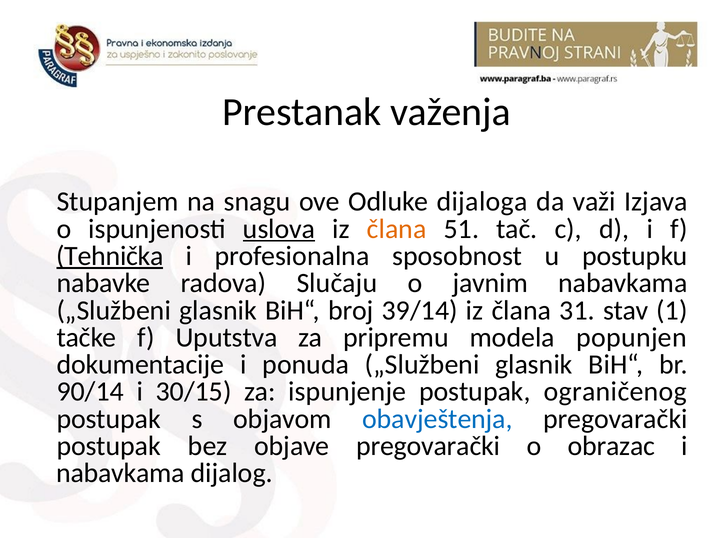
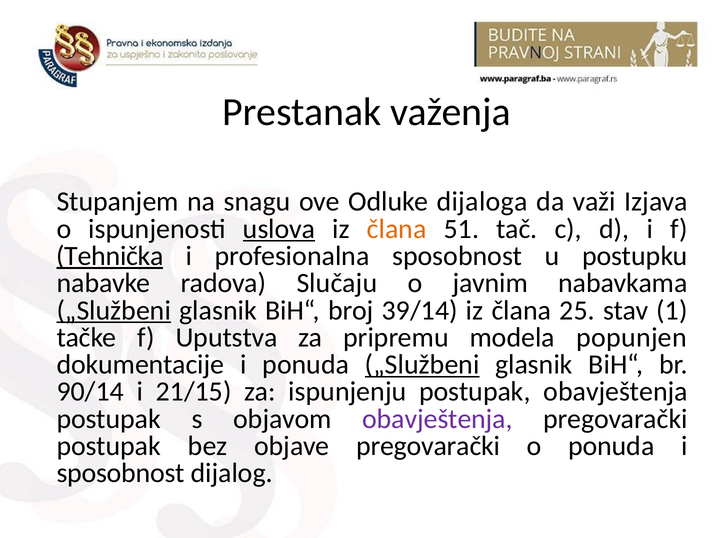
„Službeni underline: none -> present (114, 311)
31: 31 -> 25 (577, 311)
„Službeni underline: none -> present (422, 365)
30/15: 30/15 -> 21/15 (194, 392)
ispunjenje: ispunjenje -> ispunjenju (347, 392)
postupak ograničenog: ograničenog -> obavještenja (616, 392)
obavještenja colour: blue -> purple (437, 419)
o obrazac: obrazac -> ponuda (611, 446)
nabavkama: nabavkama -> sposobnost (121, 474)
